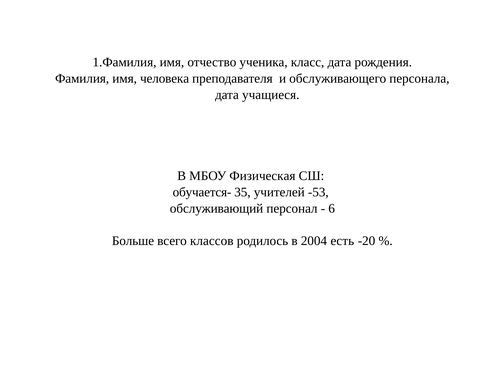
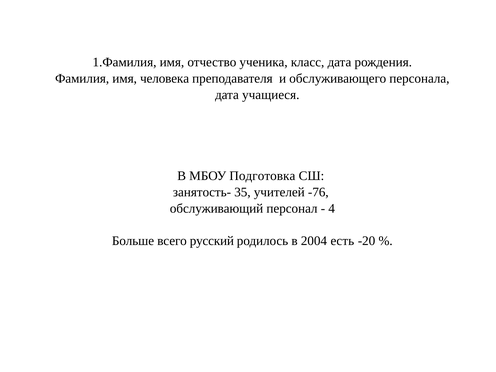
Физическая: Физическая -> Подготовка (262, 176)
обучается-: обучается- -> занятость- (202, 192)
-53: -53 -> -76 (318, 192)
6: 6 -> 4 (332, 208)
классов: классов -> русский (212, 241)
